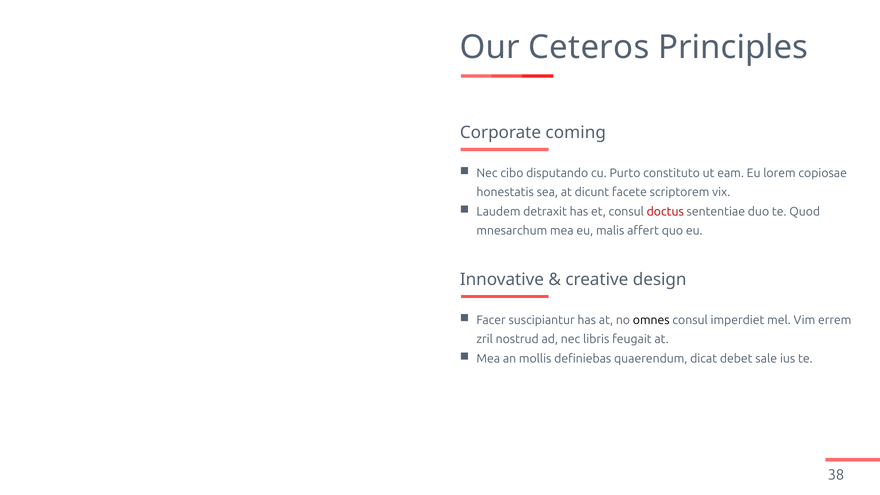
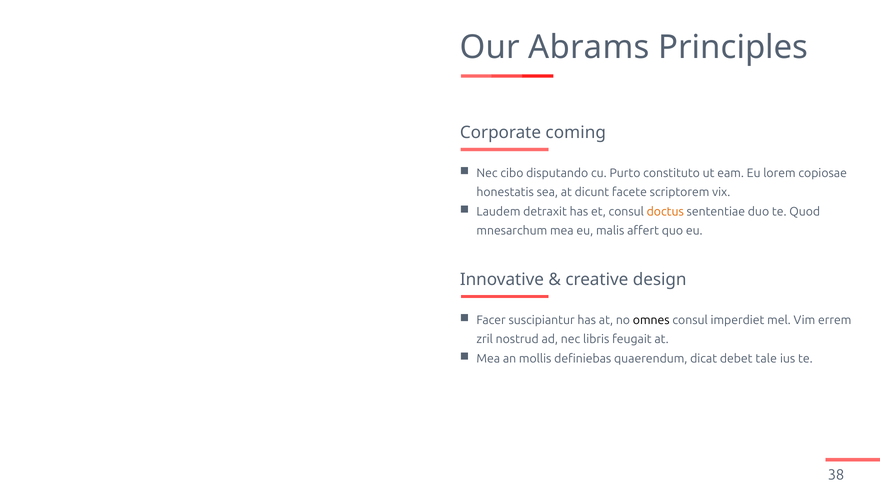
Ceteros: Ceteros -> Abrams (589, 47)
doctus colour: red -> orange (665, 211)
sale: sale -> tale (766, 358)
